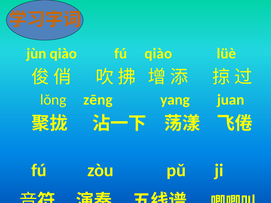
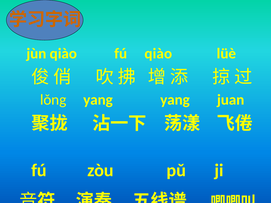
lǒng zēng: zēng -> yang (98, 100)
